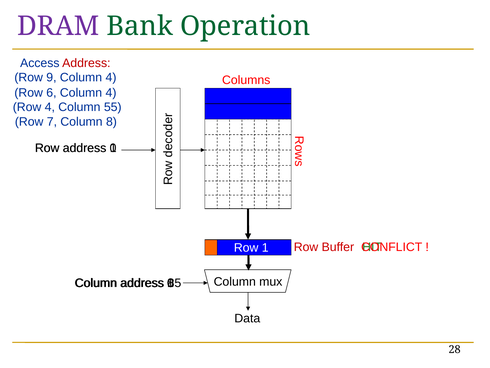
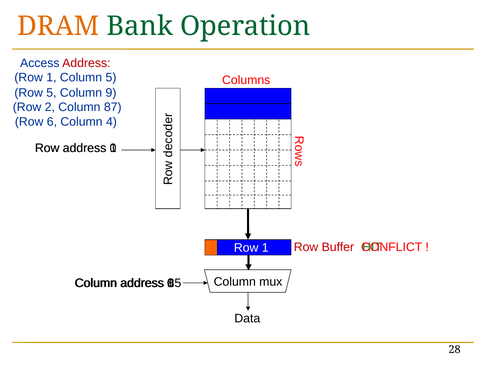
DRAM colour: purple -> orange (58, 26)
9: 9 -> 1 (51, 77)
4: 4 -> 5 (111, 77)
Row 6: 6 -> 5 (51, 93)
4: 4 -> 9 (111, 93)
Row 4: 4 -> 2 (50, 107)
55: 55 -> 87 (113, 107)
7: 7 -> 6 (52, 122)
8: 8 -> 4 (111, 122)
